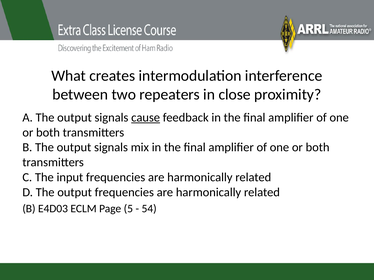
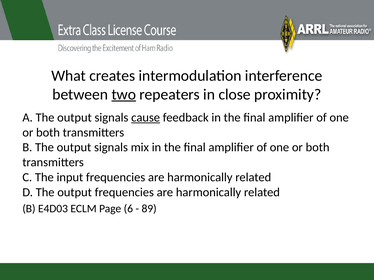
two underline: none -> present (124, 95)
5: 5 -> 6 (128, 209)
54: 54 -> 89 (149, 209)
